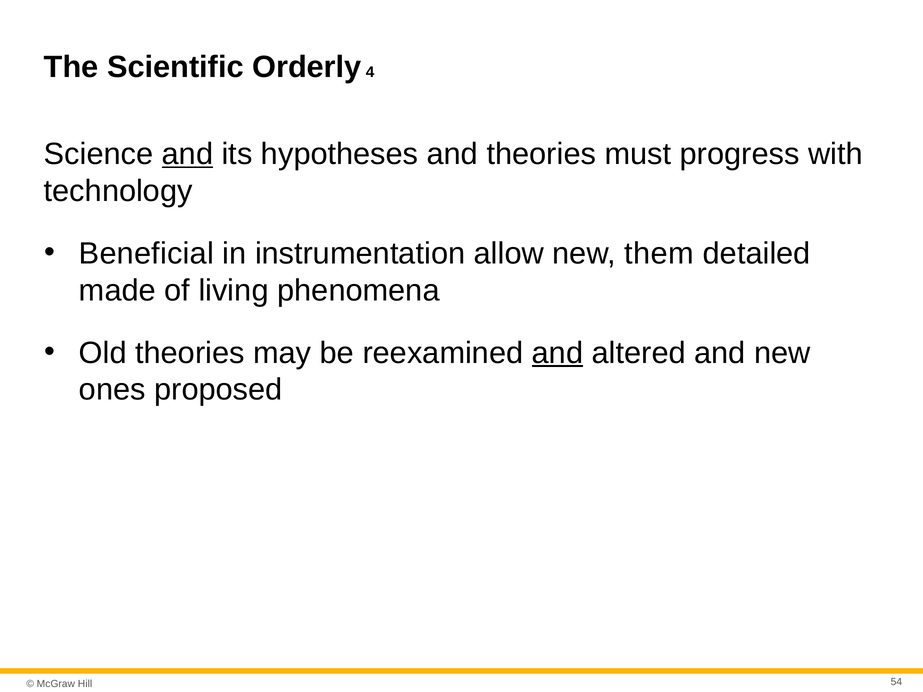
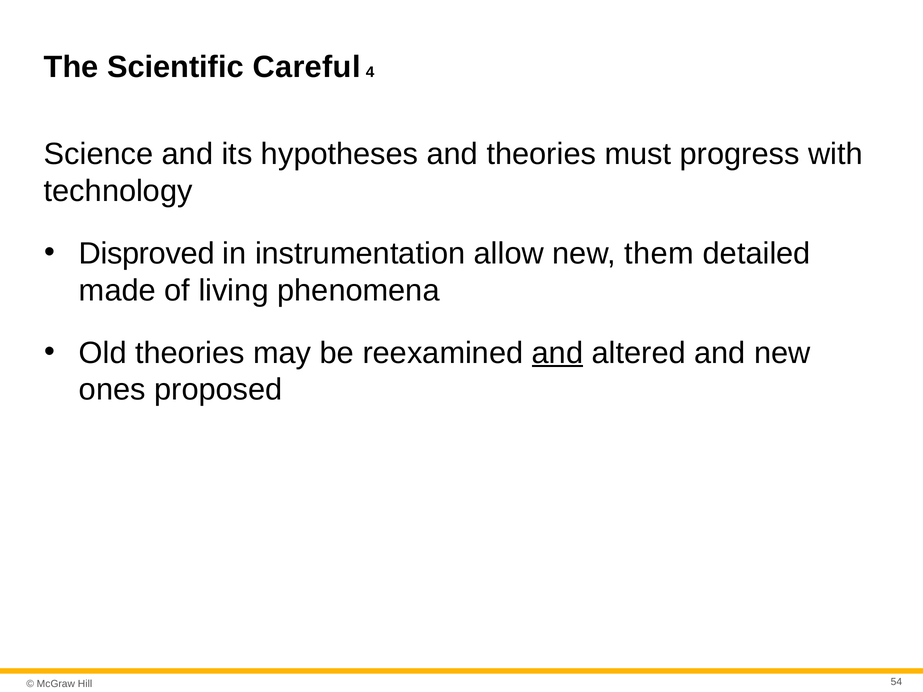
Orderly: Orderly -> Careful (307, 67)
and underline: present -> none (188, 154)
Beneficial: Beneficial -> Disproved (147, 254)
